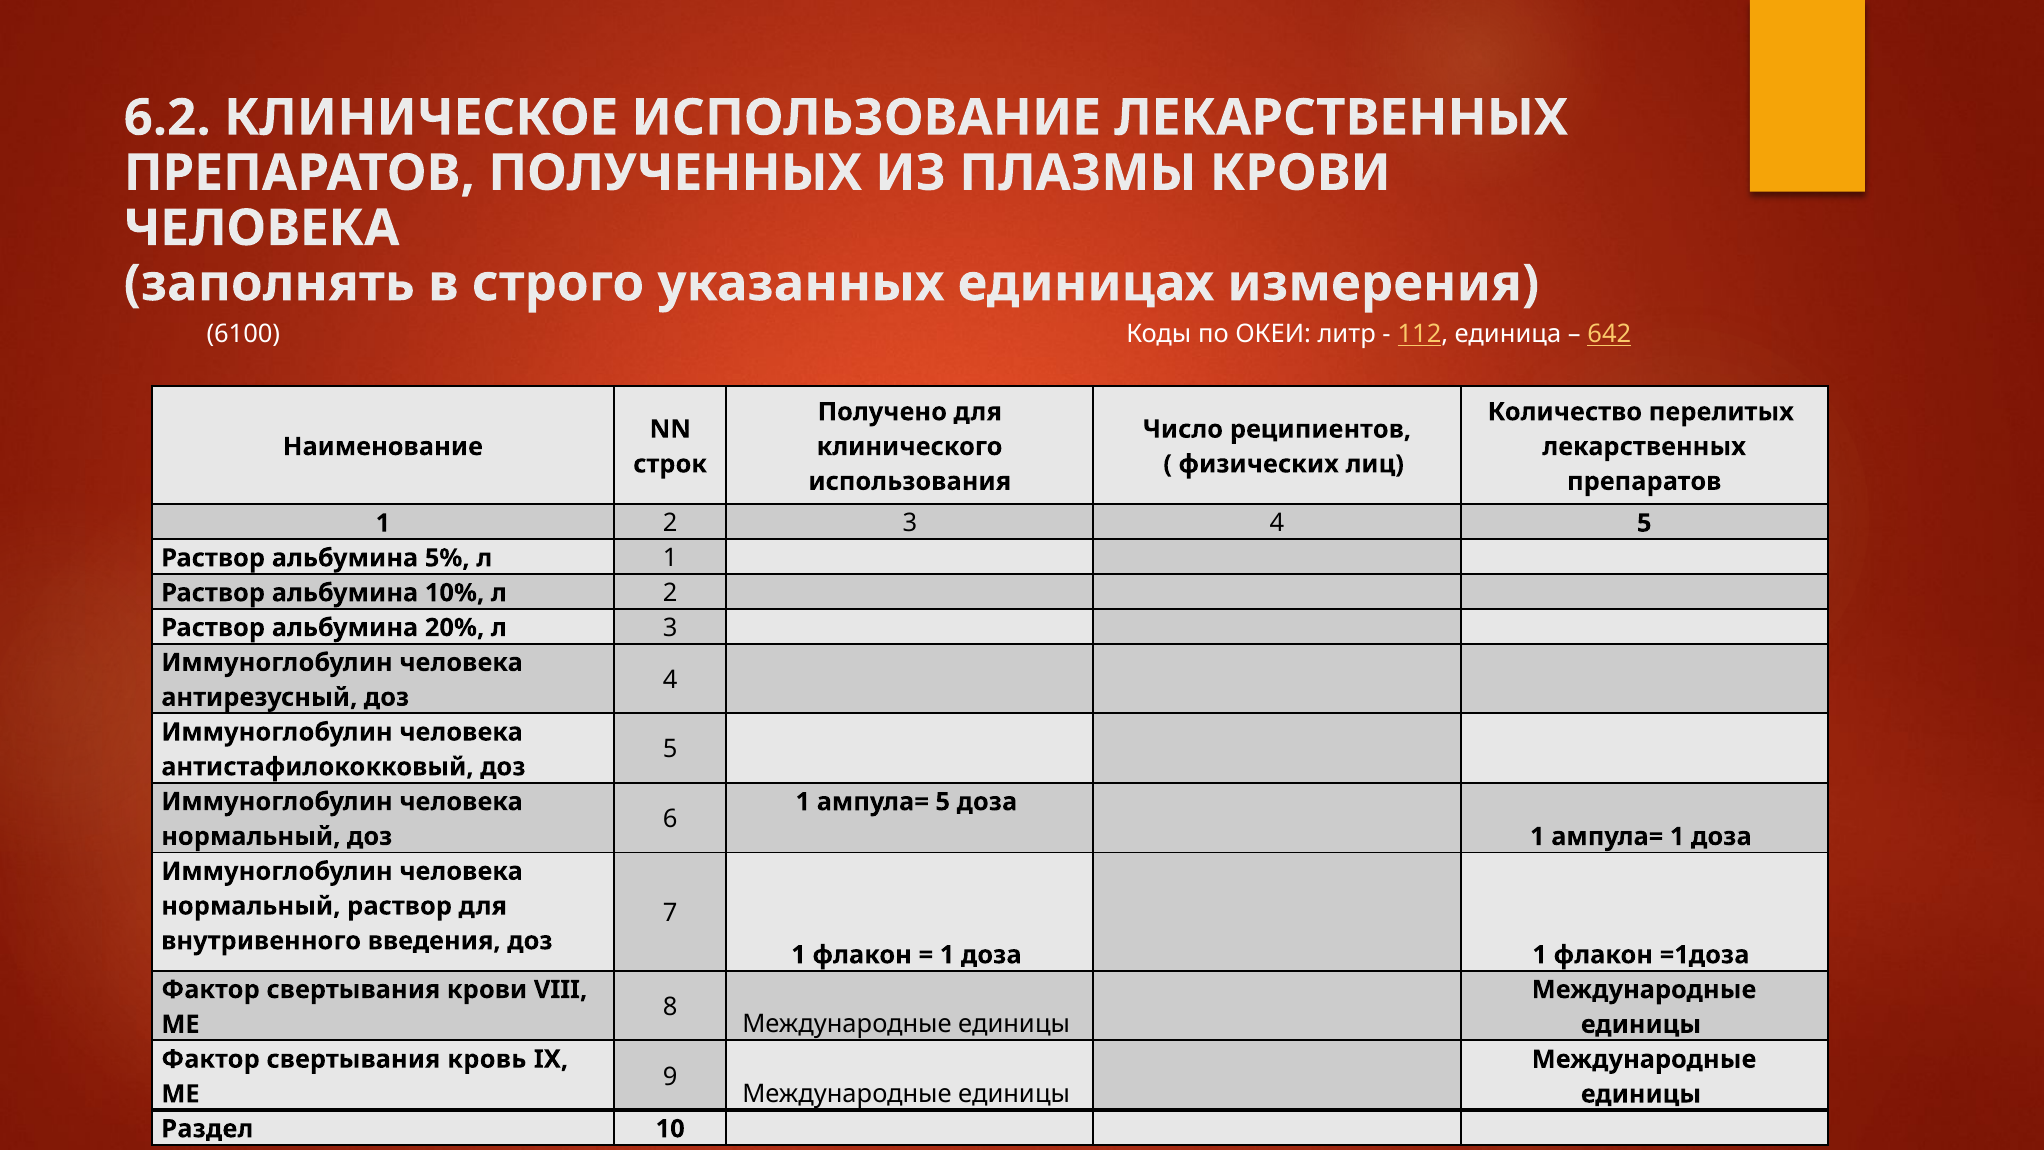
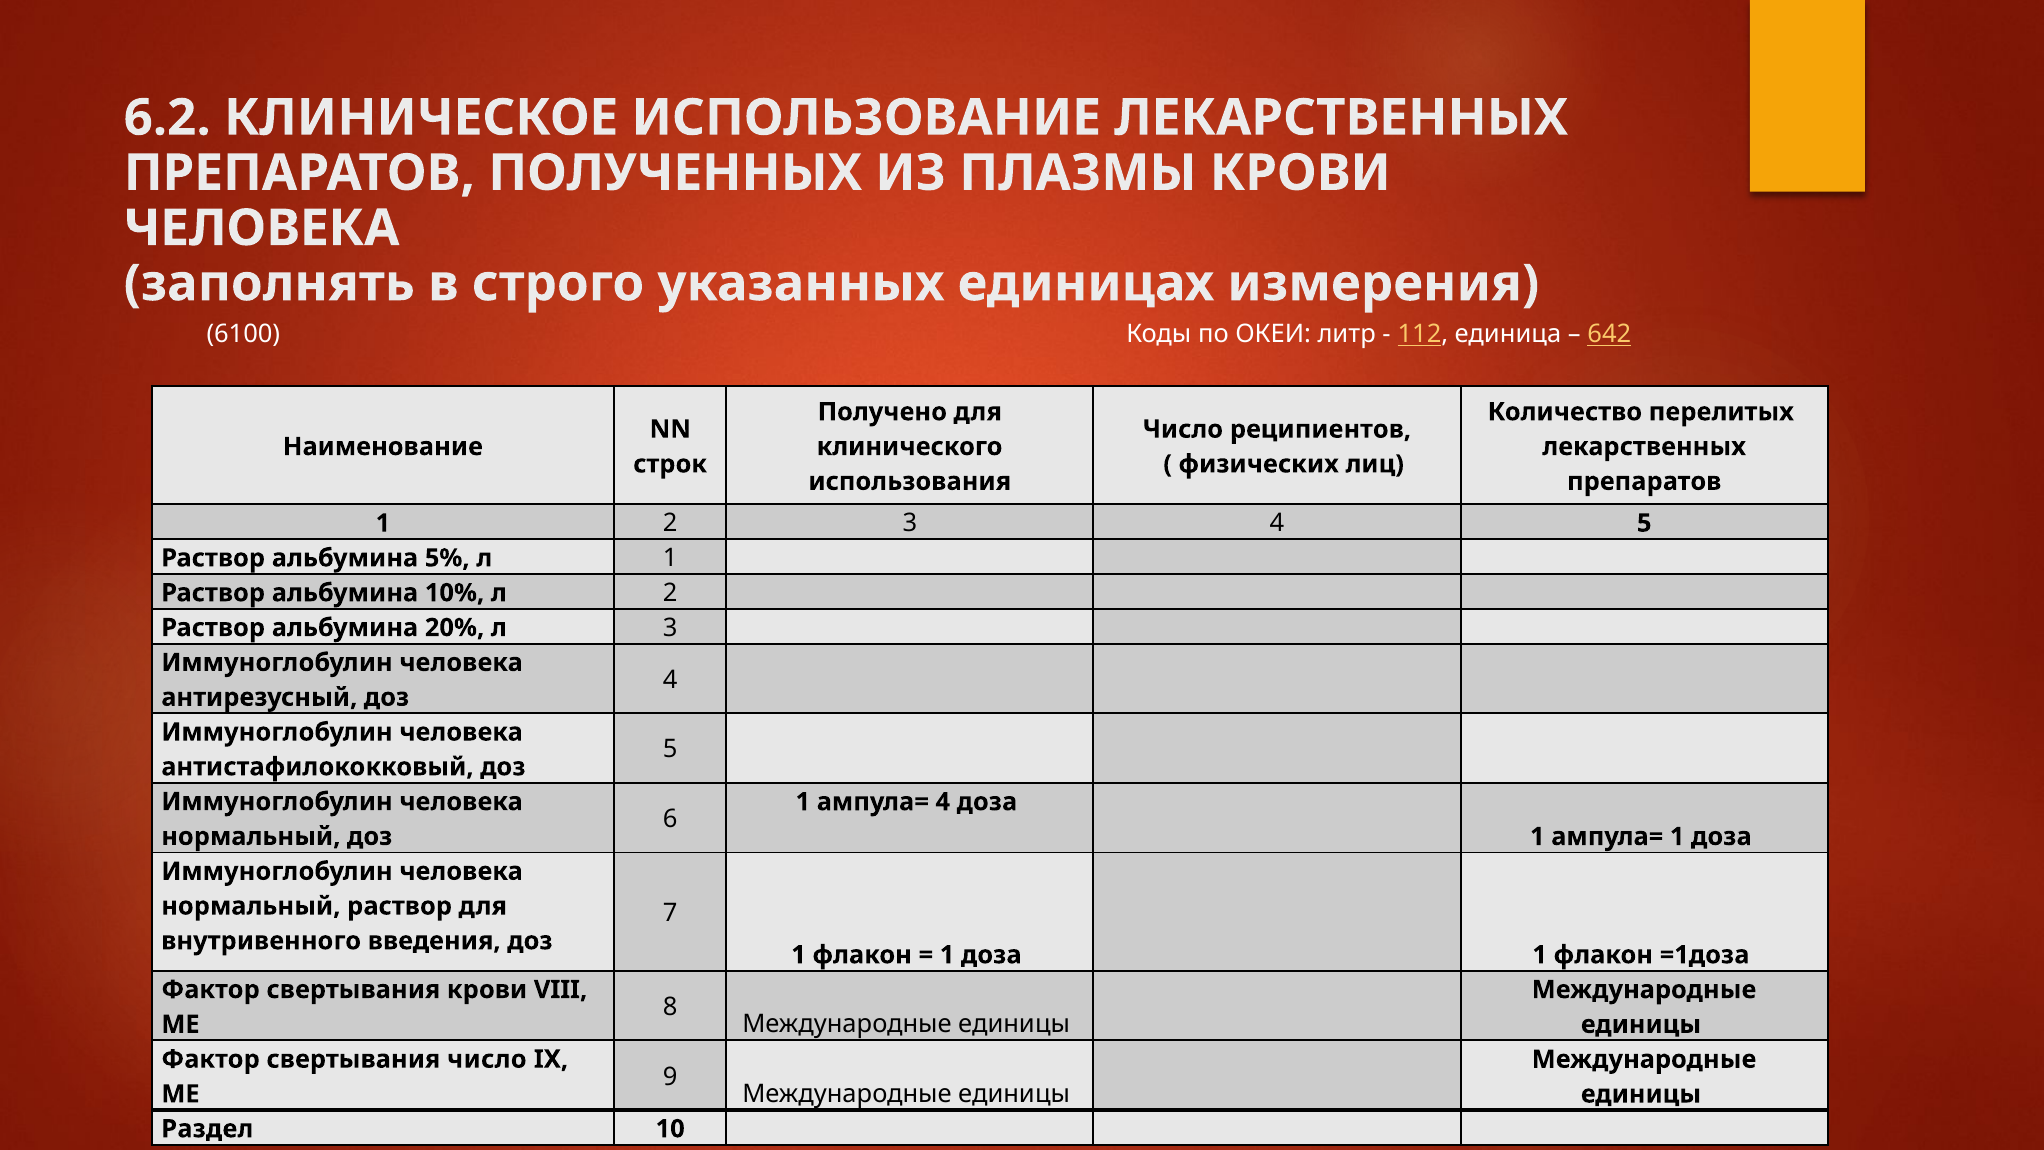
ампула= 5: 5 -> 4 (943, 802)
свертывания кровь: кровь -> число (487, 1059)
